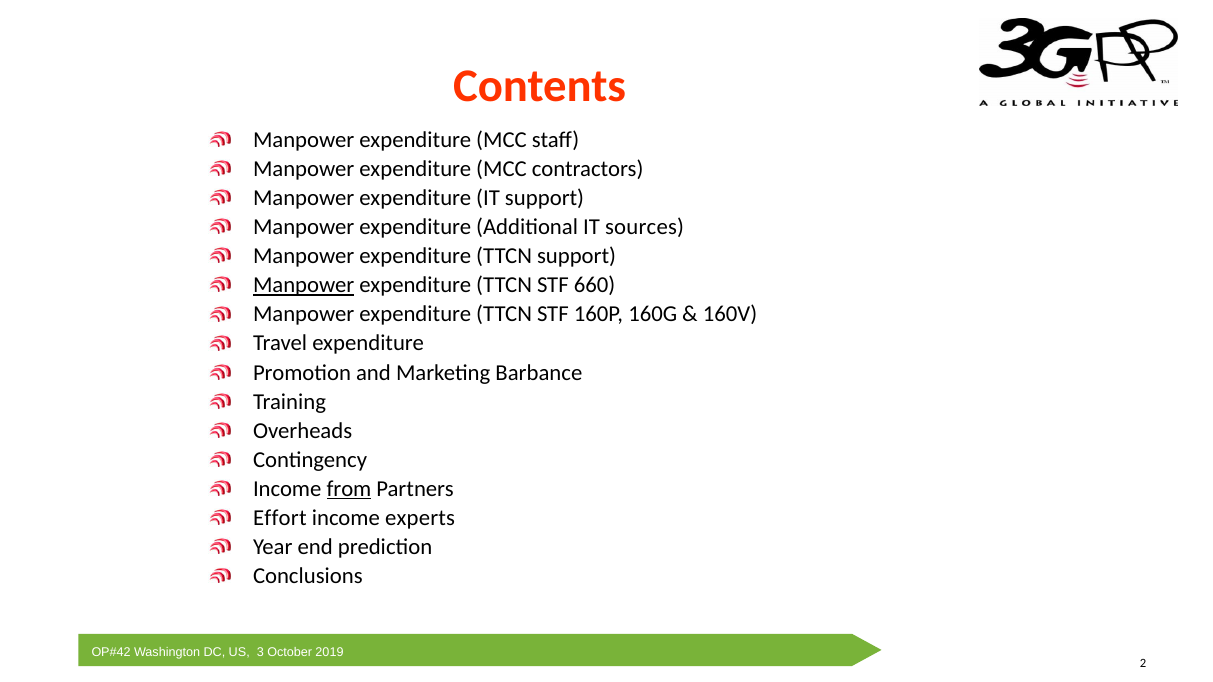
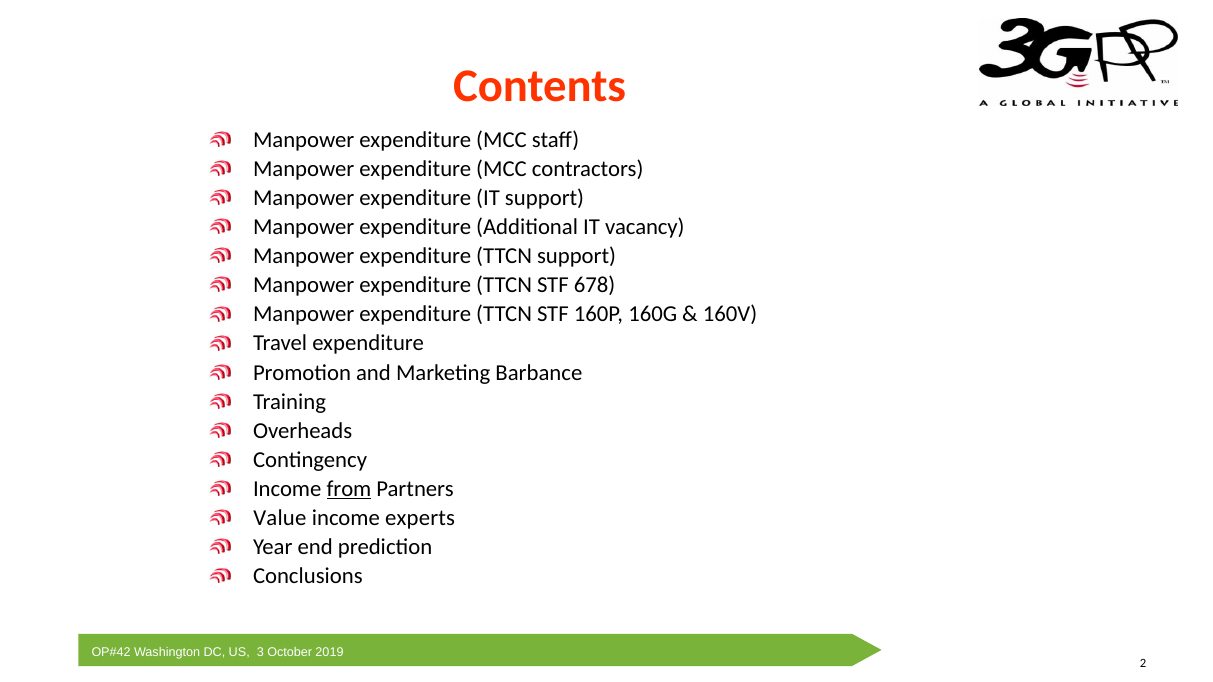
sources: sources -> vacancy (645, 227)
Manpower underline: present -> none (304, 285)
660: 660 -> 678 (595, 285)
Effort: Effort -> Value (280, 518)
